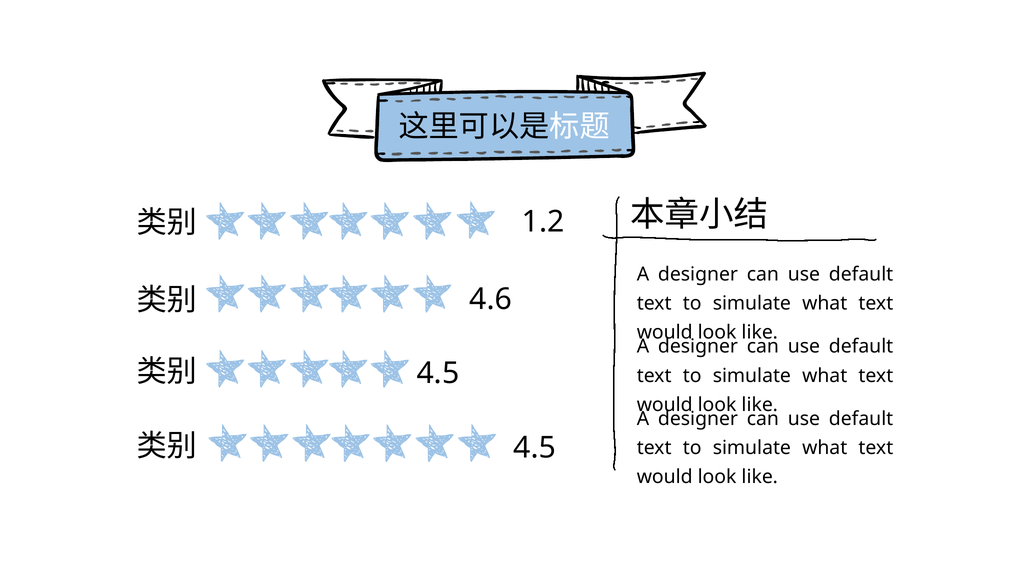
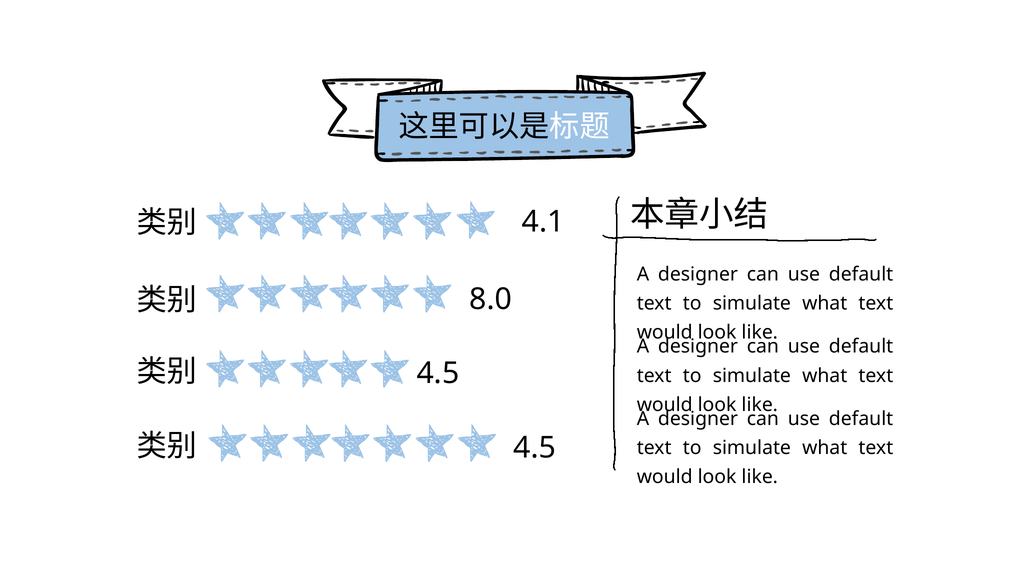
1.2: 1.2 -> 4.1 (543, 222)
4.6: 4.6 -> 8.0 (491, 299)
